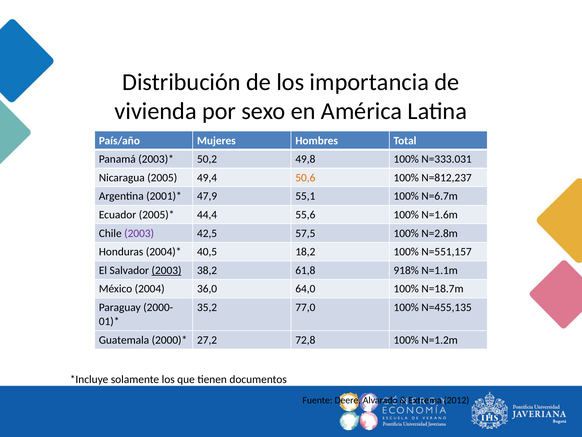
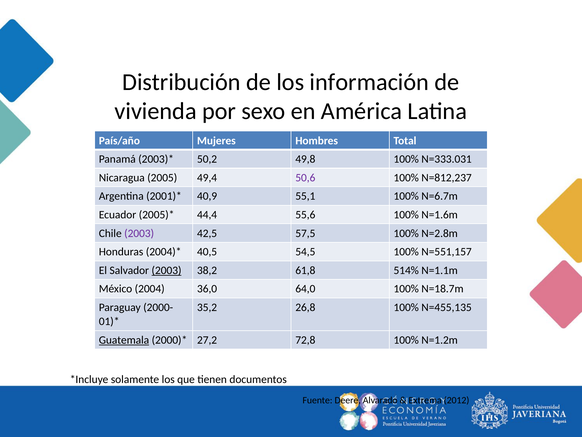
importancia: importancia -> información (369, 82)
50,6 colour: orange -> purple (305, 178)
47,9: 47,9 -> 40,9 (207, 196)
18,2: 18,2 -> 54,5 (305, 252)
918%: 918% -> 514% (406, 270)
77,0: 77,0 -> 26,8 (305, 307)
Guatemala underline: none -> present (124, 340)
